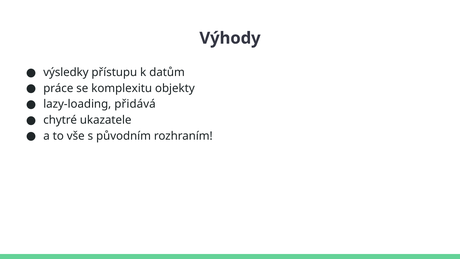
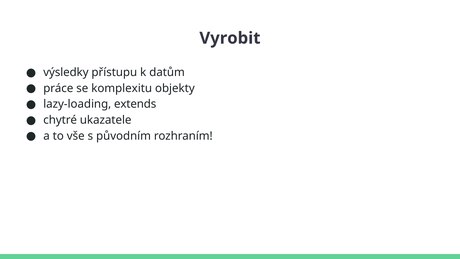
Výhody: Výhody -> Vyrobit (230, 38)
přidává: přidává -> extends (135, 104)
